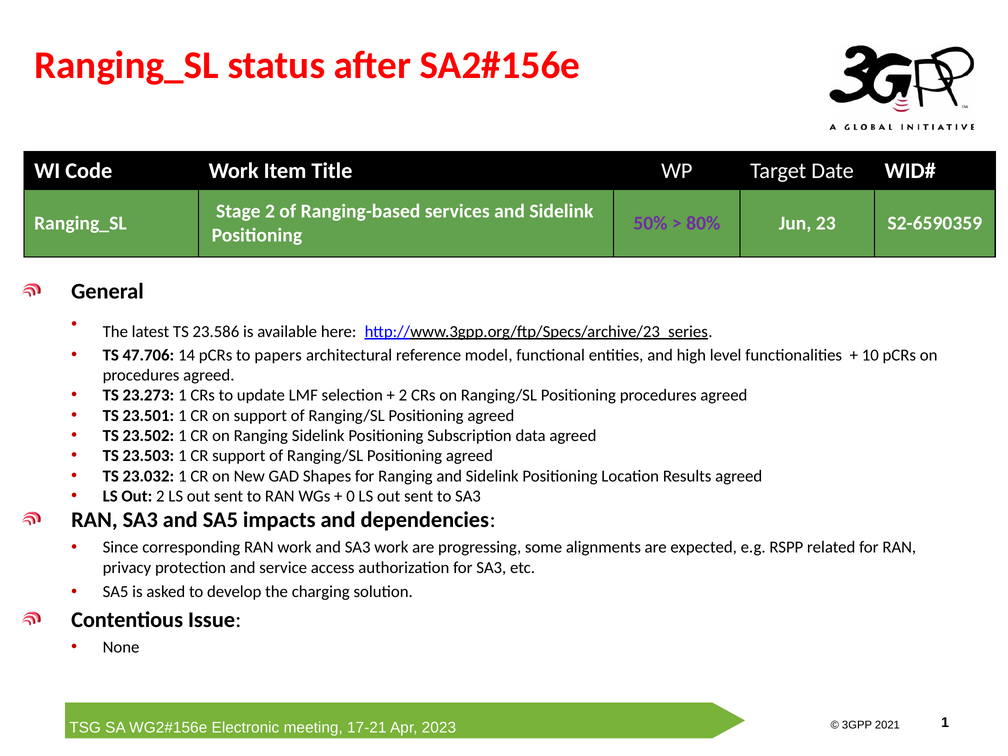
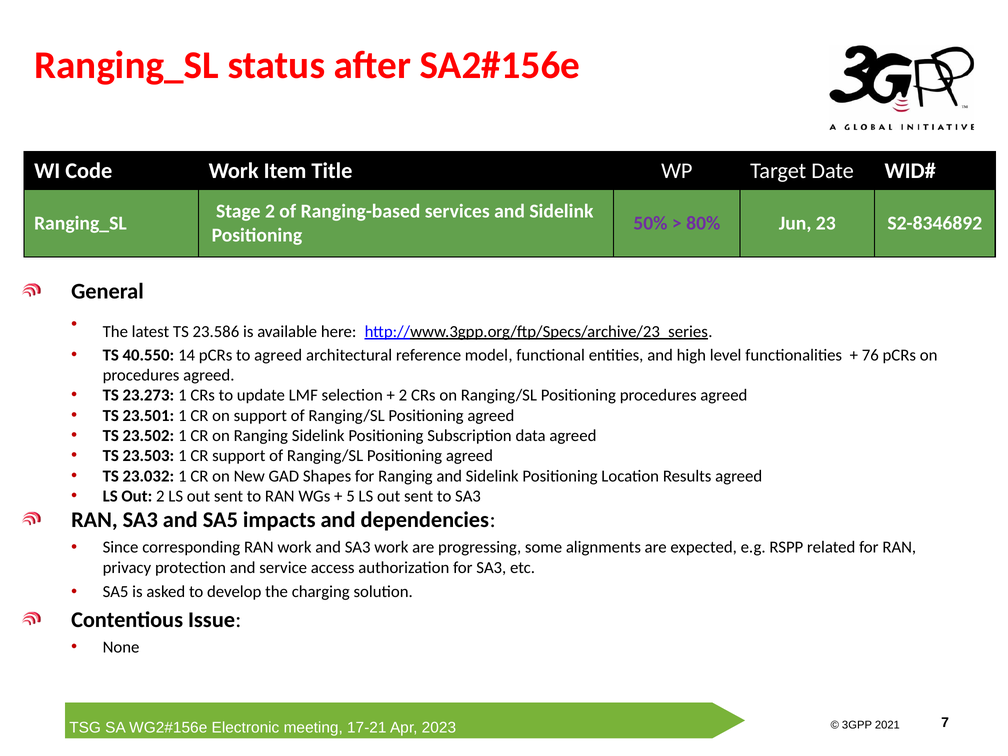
S2-6590359: S2-6590359 -> S2-8346892 (935, 223)
47.706: 47.706 -> 40.550 (148, 355)
to papers: papers -> agreed (278, 355)
10: 10 -> 76 (870, 355)
0: 0 -> 5 (351, 496)
1: 1 -> 7 (945, 723)
